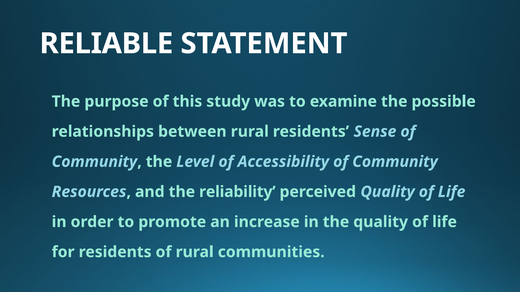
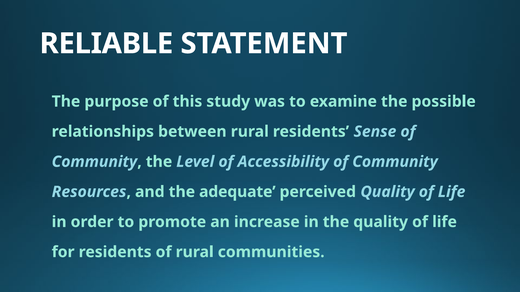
reliability: reliability -> adequate (237, 192)
